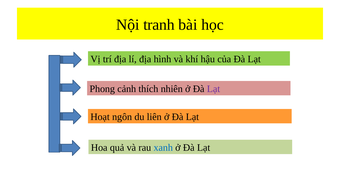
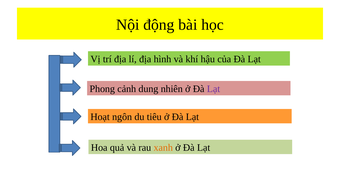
tranh: tranh -> động (159, 25)
thích: thích -> dung (148, 89)
liên: liên -> tiêu (154, 117)
xanh colour: blue -> orange (163, 148)
